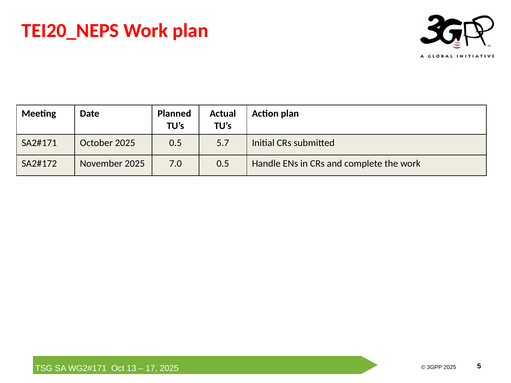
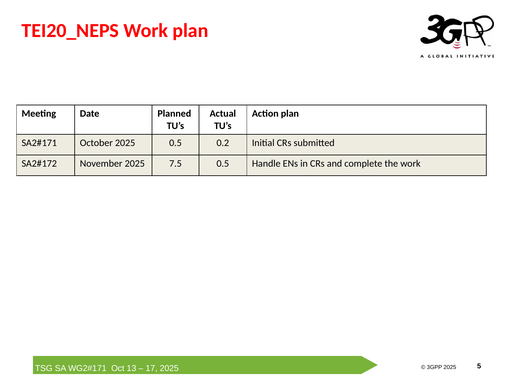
5.7: 5.7 -> 0.2 (223, 143)
7.0: 7.0 -> 7.5 (175, 164)
